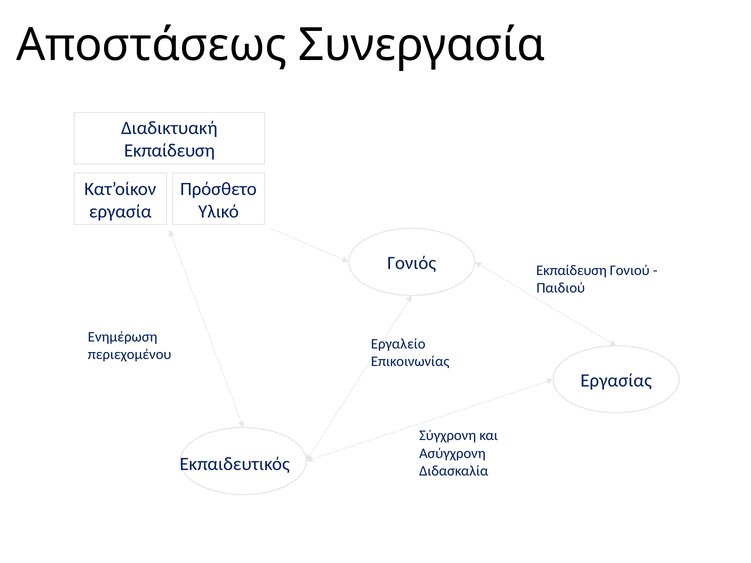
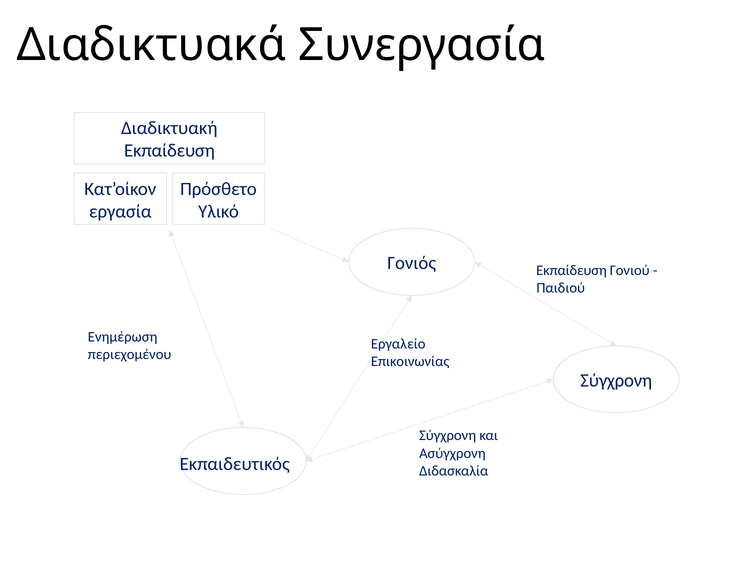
Αποστάσεως: Αποστάσεως -> Διαδικτυακά (152, 45)
Εργασίας: Εργασίας -> Σύγχρονη (616, 381)
